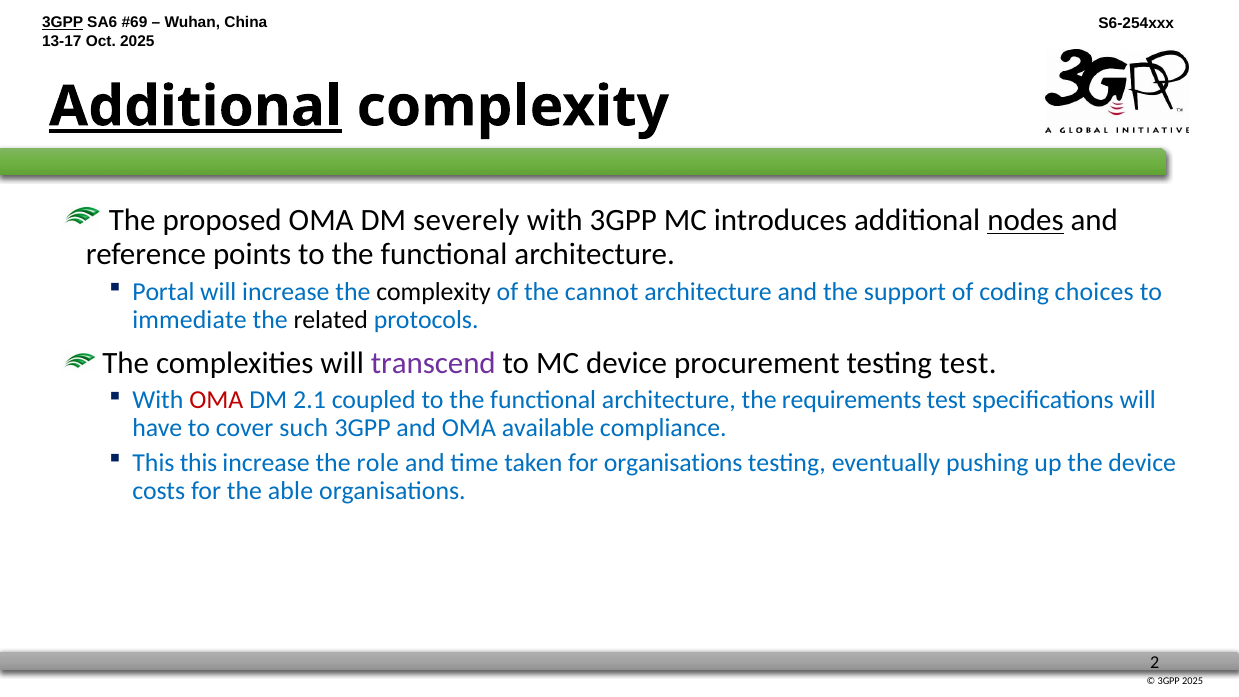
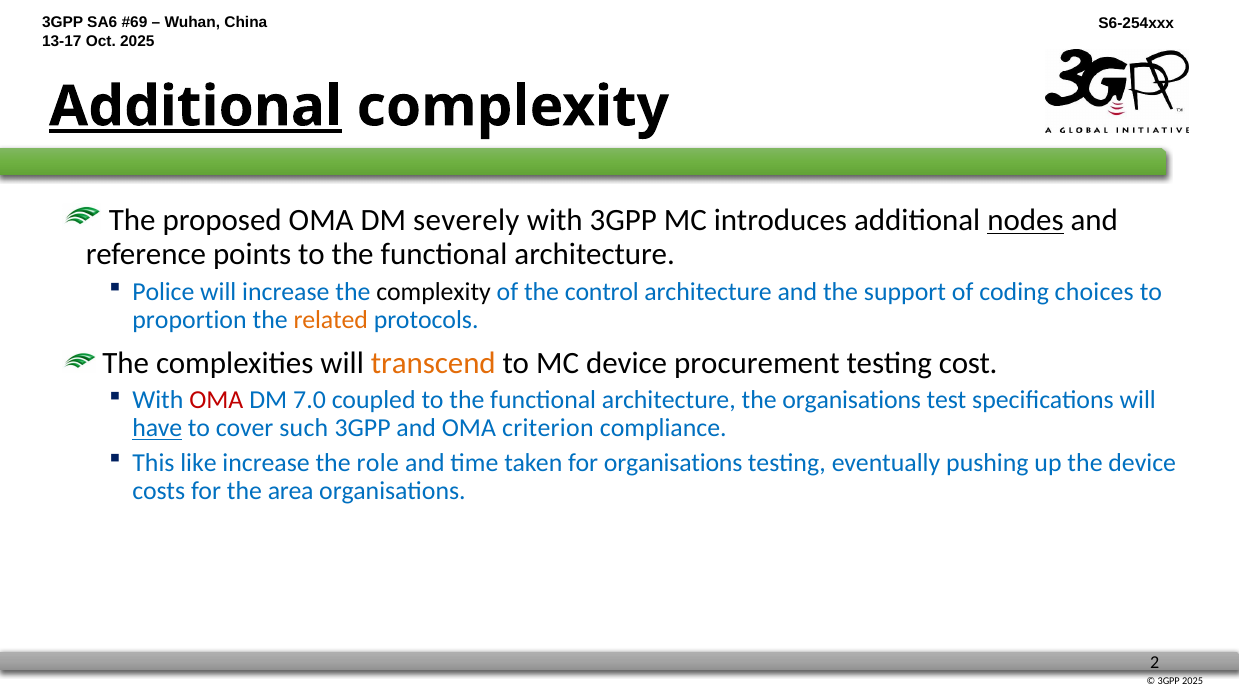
3GPP underline: present -> none (63, 22)
Portal: Portal -> Police (163, 292)
cannot: cannot -> control (602, 292)
immediate: immediate -> proportion (190, 320)
related colour: black -> orange (331, 320)
transcend colour: purple -> orange (433, 363)
testing test: test -> cost (968, 363)
2.1: 2.1 -> 7.0 (310, 400)
the requirements: requirements -> organisations (852, 400)
have underline: none -> present (157, 428)
available: available -> criterion (548, 428)
This this: this -> like (198, 463)
able: able -> area (291, 490)
